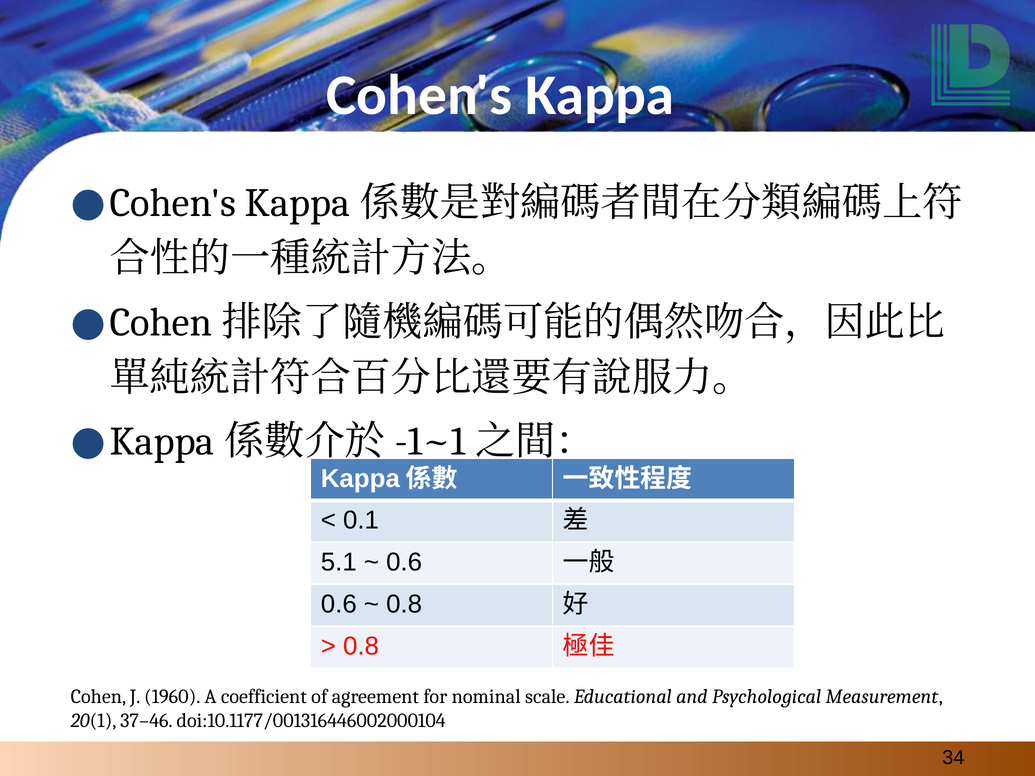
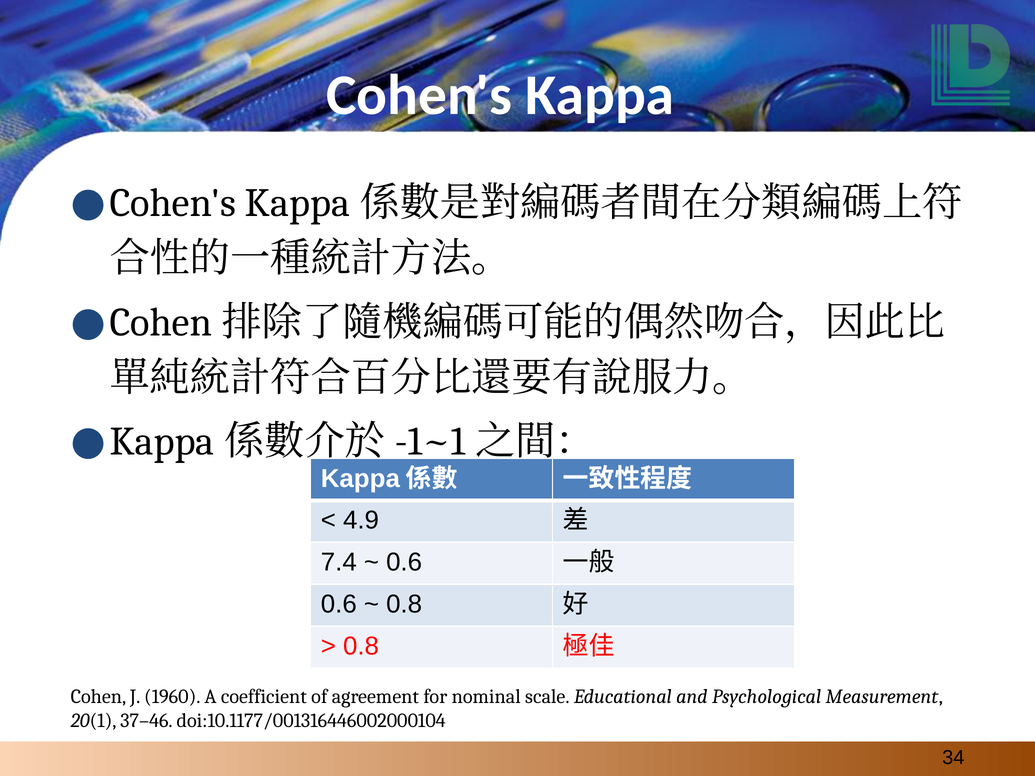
0.1: 0.1 -> 4.9 (361, 521)
5.1: 5.1 -> 7.4 (339, 563)
